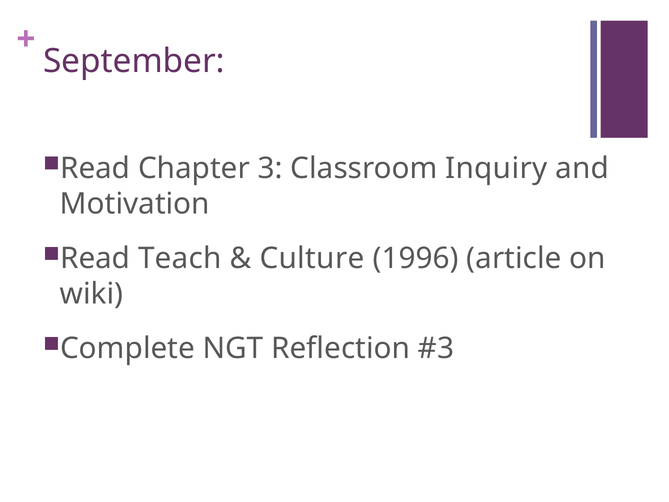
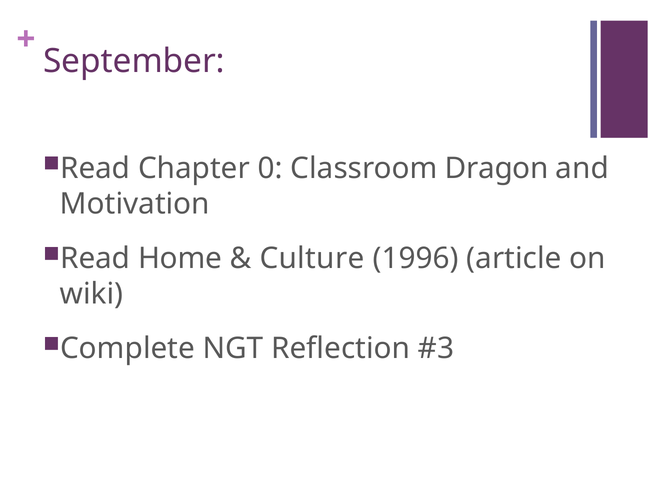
3: 3 -> 0 (270, 168)
Inquiry: Inquiry -> Dragon (497, 168)
Teach: Teach -> Home (180, 258)
